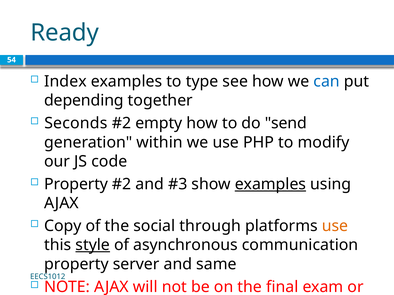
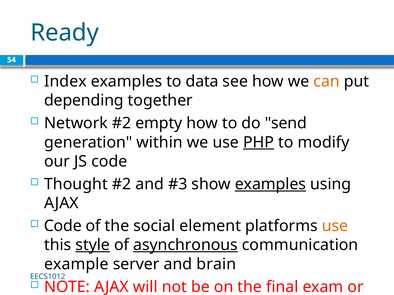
type: type -> data (202, 82)
can colour: blue -> orange (327, 82)
Seconds: Seconds -> Network (76, 123)
PHP underline: none -> present (259, 143)
Property: Property -> Thought (76, 184)
Copy: Copy -> Code (63, 226)
through: through -> element (210, 226)
asynchronous underline: none -> present (185, 245)
property: property -> example (76, 264)
same: same -> brain (216, 264)
